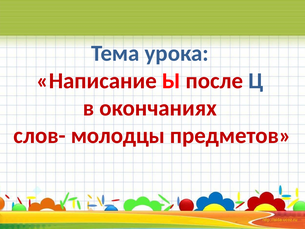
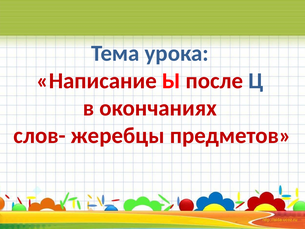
молодцы: молодцы -> жеребцы (118, 136)
